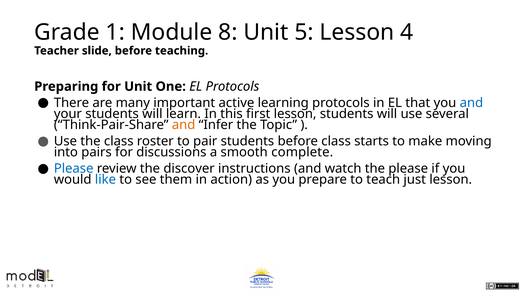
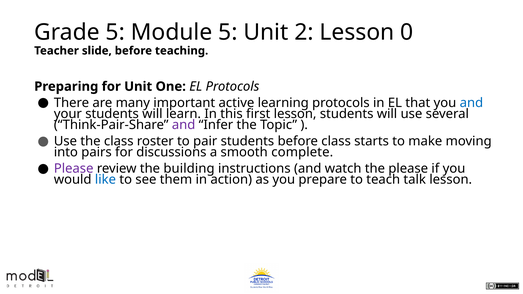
Grade 1: 1 -> 5 (115, 32)
Module 8: 8 -> 5 (228, 32)
5: 5 -> 2 (304, 32)
4: 4 -> 0 (407, 32)
and colour: orange -> purple (184, 125)
Please colour: blue -> purple (74, 169)
discover: discover -> building (189, 169)
just: just -> talk (415, 180)
